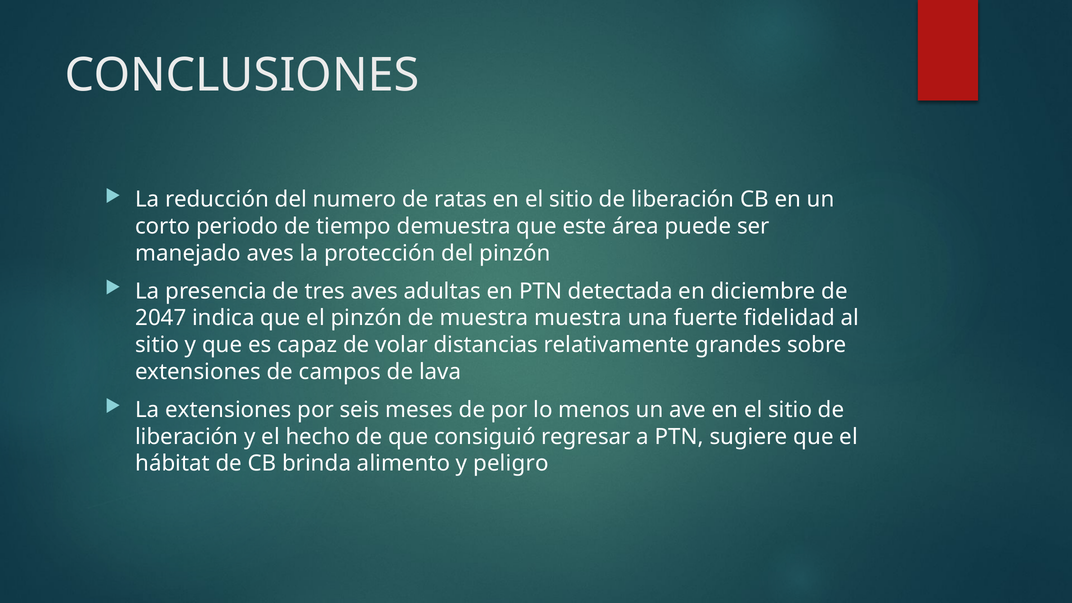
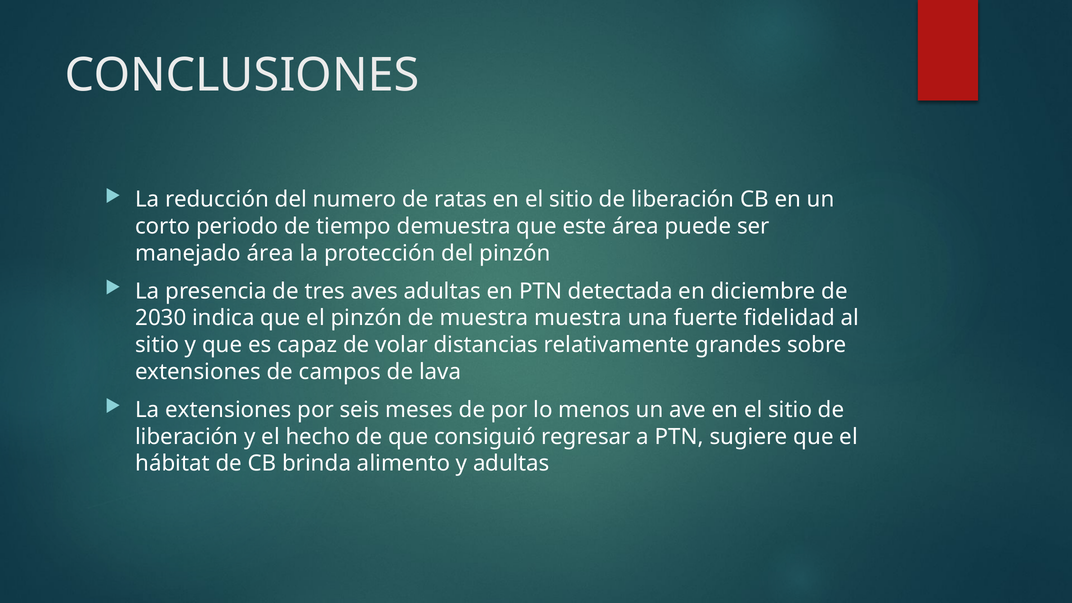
manejado aves: aves -> área (270, 253)
2047: 2047 -> 2030 (161, 318)
y peligro: peligro -> adultas (511, 463)
